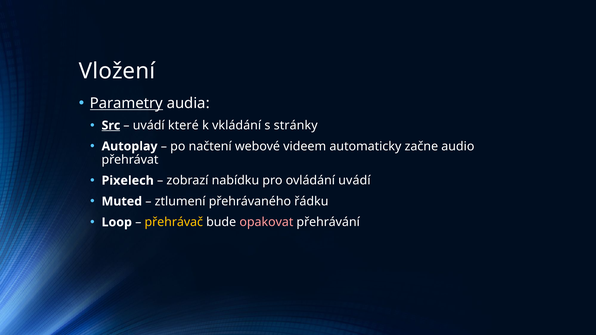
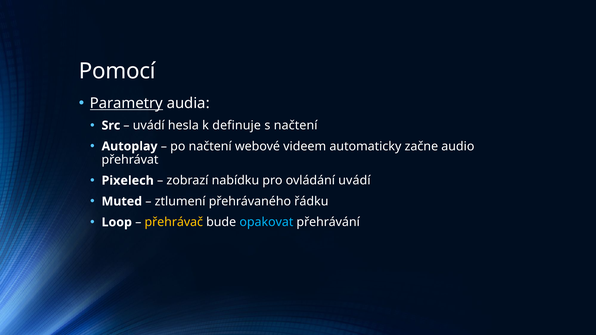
Vložení: Vložení -> Pomocí (117, 71)
Src underline: present -> none (111, 126)
které: které -> hesla (183, 126)
vkládání: vkládání -> definuje (237, 126)
s stránky: stránky -> načtení (296, 126)
opakovat colour: pink -> light blue (266, 222)
